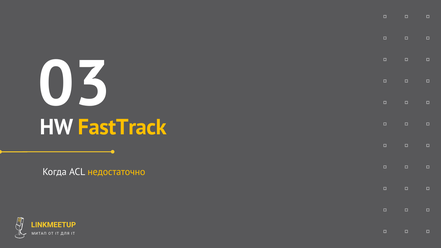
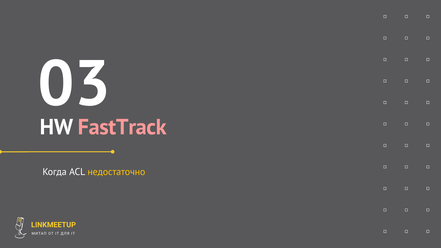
FastTrack colour: yellow -> pink (122, 127)
